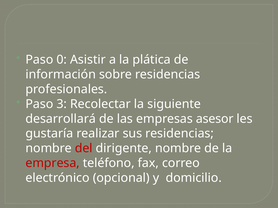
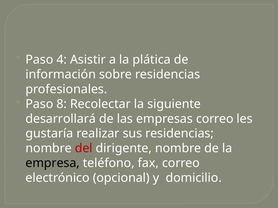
0: 0 -> 4 (62, 60)
3: 3 -> 8 (62, 104)
empresas asesor: asesor -> correo (215, 119)
empresa colour: red -> black (53, 164)
